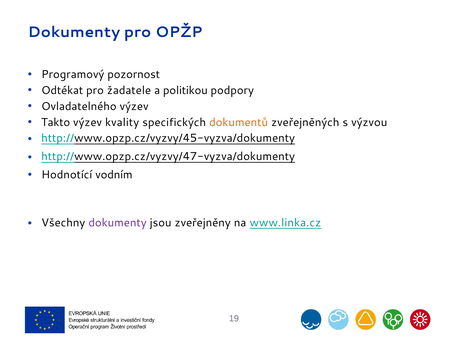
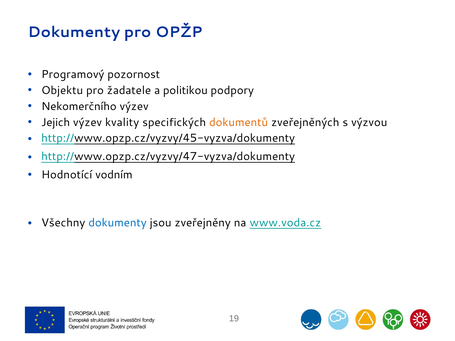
Odtékat: Odtékat -> Objektu (62, 91)
Ovladatelného: Ovladatelného -> Nekomerčního (79, 106)
Takto: Takto -> Jejich (56, 122)
dokumenty colour: purple -> blue (118, 223)
www.linka.cz: www.linka.cz -> www.voda.cz (285, 223)
